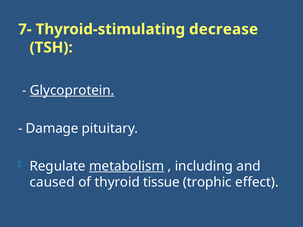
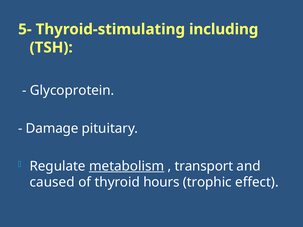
7-: 7- -> 5- (25, 29)
decrease: decrease -> including (224, 29)
Glycoprotein underline: present -> none (72, 90)
including: including -> transport (204, 166)
tissue: tissue -> hours (161, 182)
